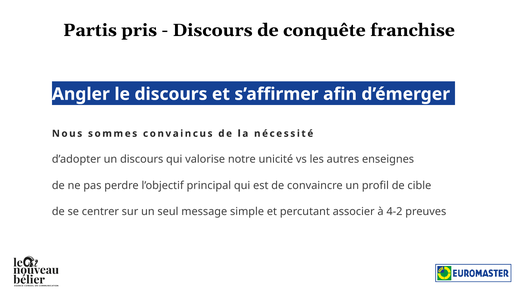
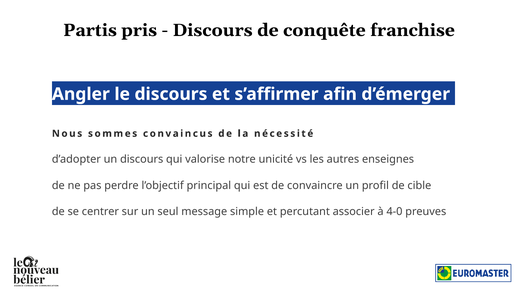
4-2: 4-2 -> 4-0 (394, 212)
